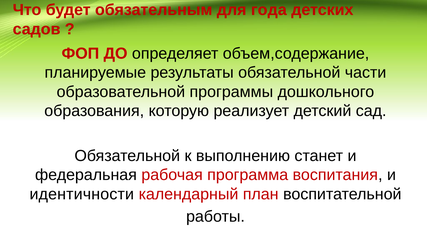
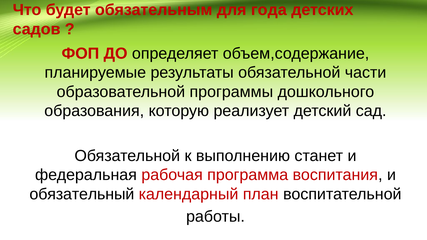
идентичности: идентичности -> обязательный (82, 194)
